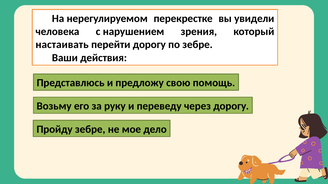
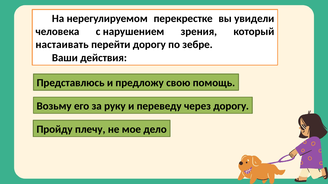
Пройду зебре: зебре -> плечу (90, 130)
